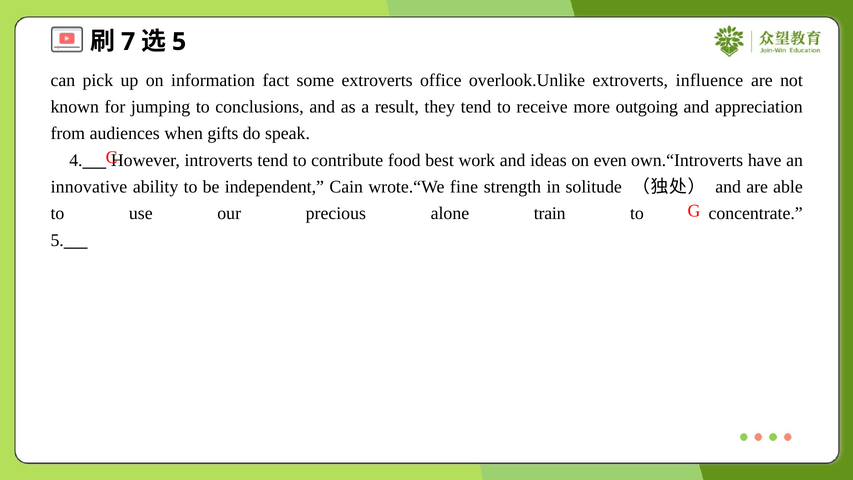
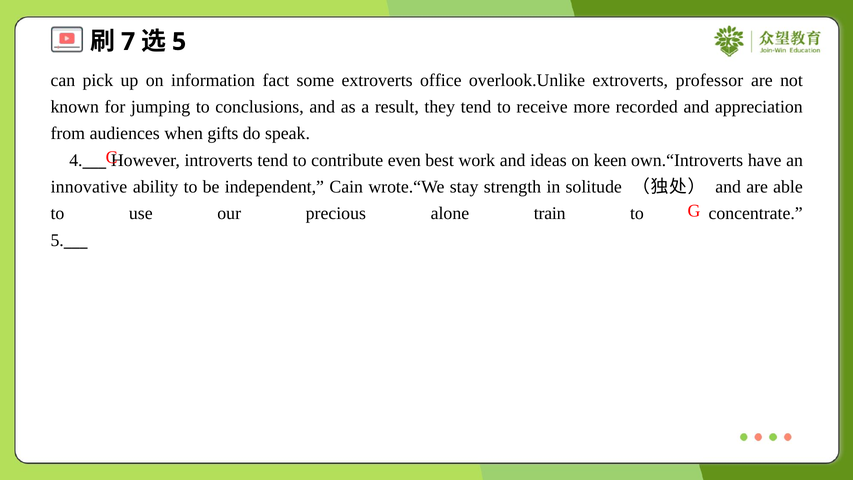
influence: influence -> professor (709, 80)
outgoing: outgoing -> recorded (647, 107)
food: food -> even (404, 160)
even: even -> keen (610, 160)
fine: fine -> stay (464, 187)
